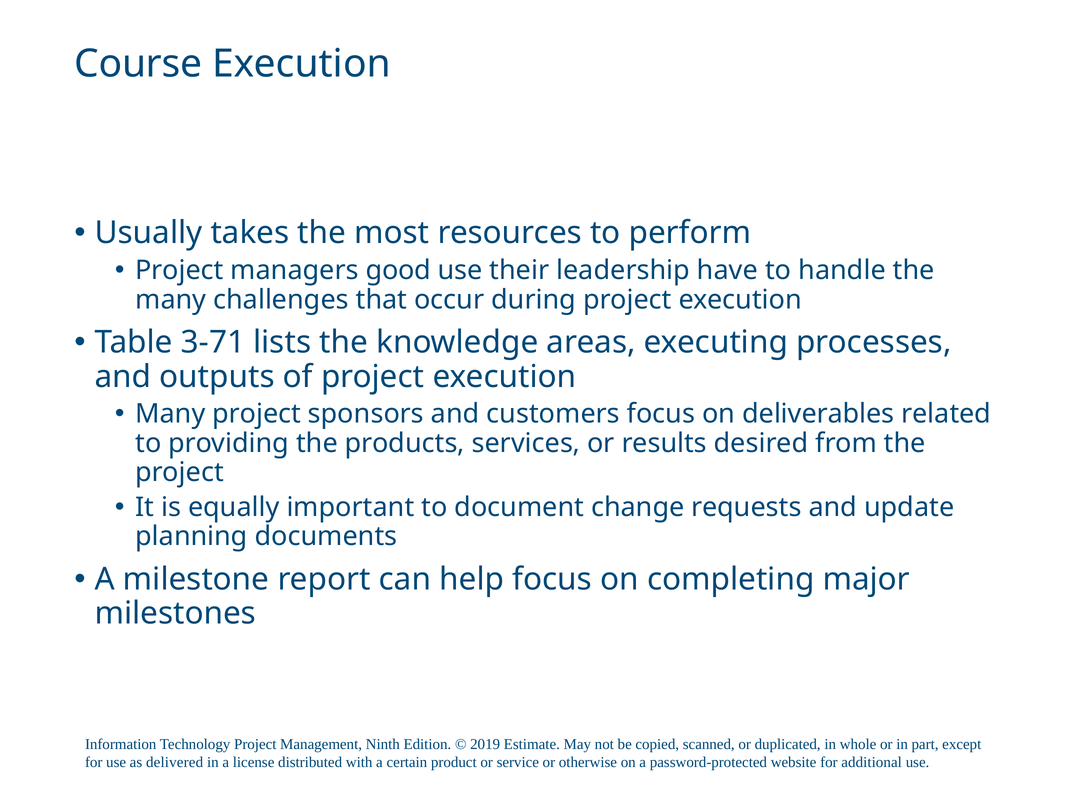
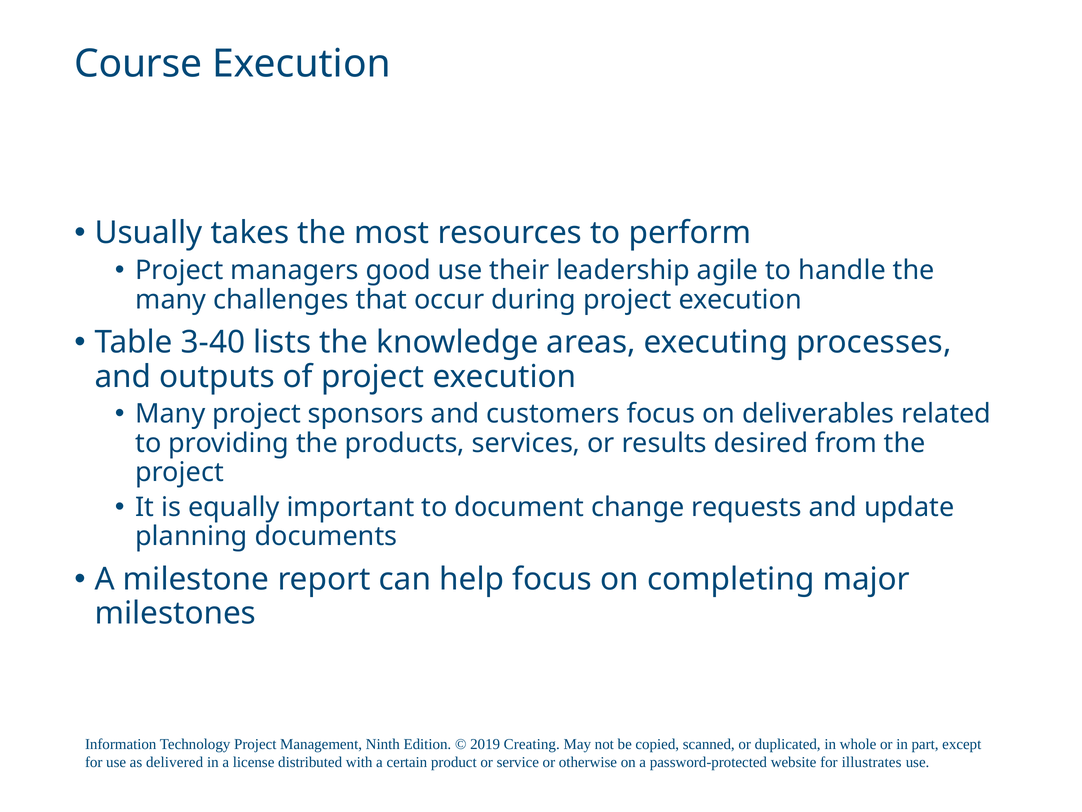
have: have -> agile (727, 270)
3-71: 3-71 -> 3-40 (213, 342)
Estimate: Estimate -> Creating (532, 744)
additional: additional -> illustrates (872, 762)
